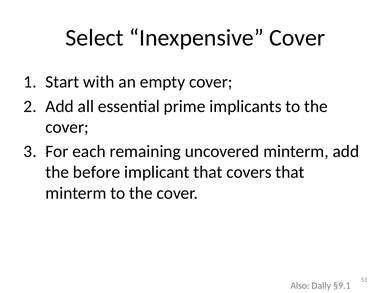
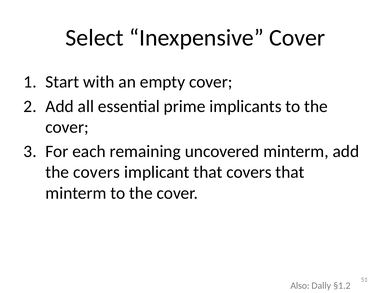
the before: before -> covers (96, 172)
§9.1: §9.1 -> §1.2 (342, 286)
